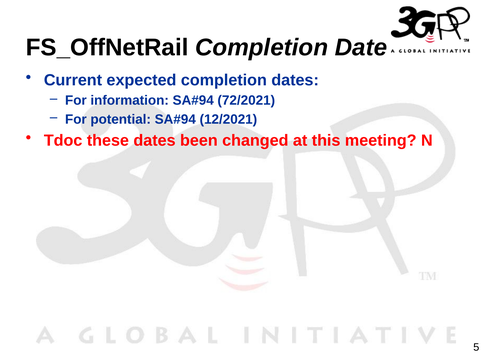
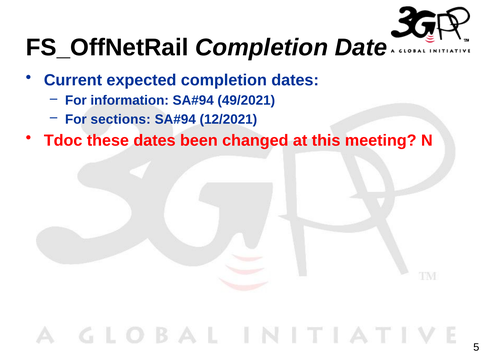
72/2021: 72/2021 -> 49/2021 (246, 101)
potential: potential -> sections (121, 119)
